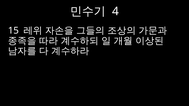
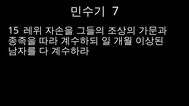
4: 4 -> 7 (115, 11)
